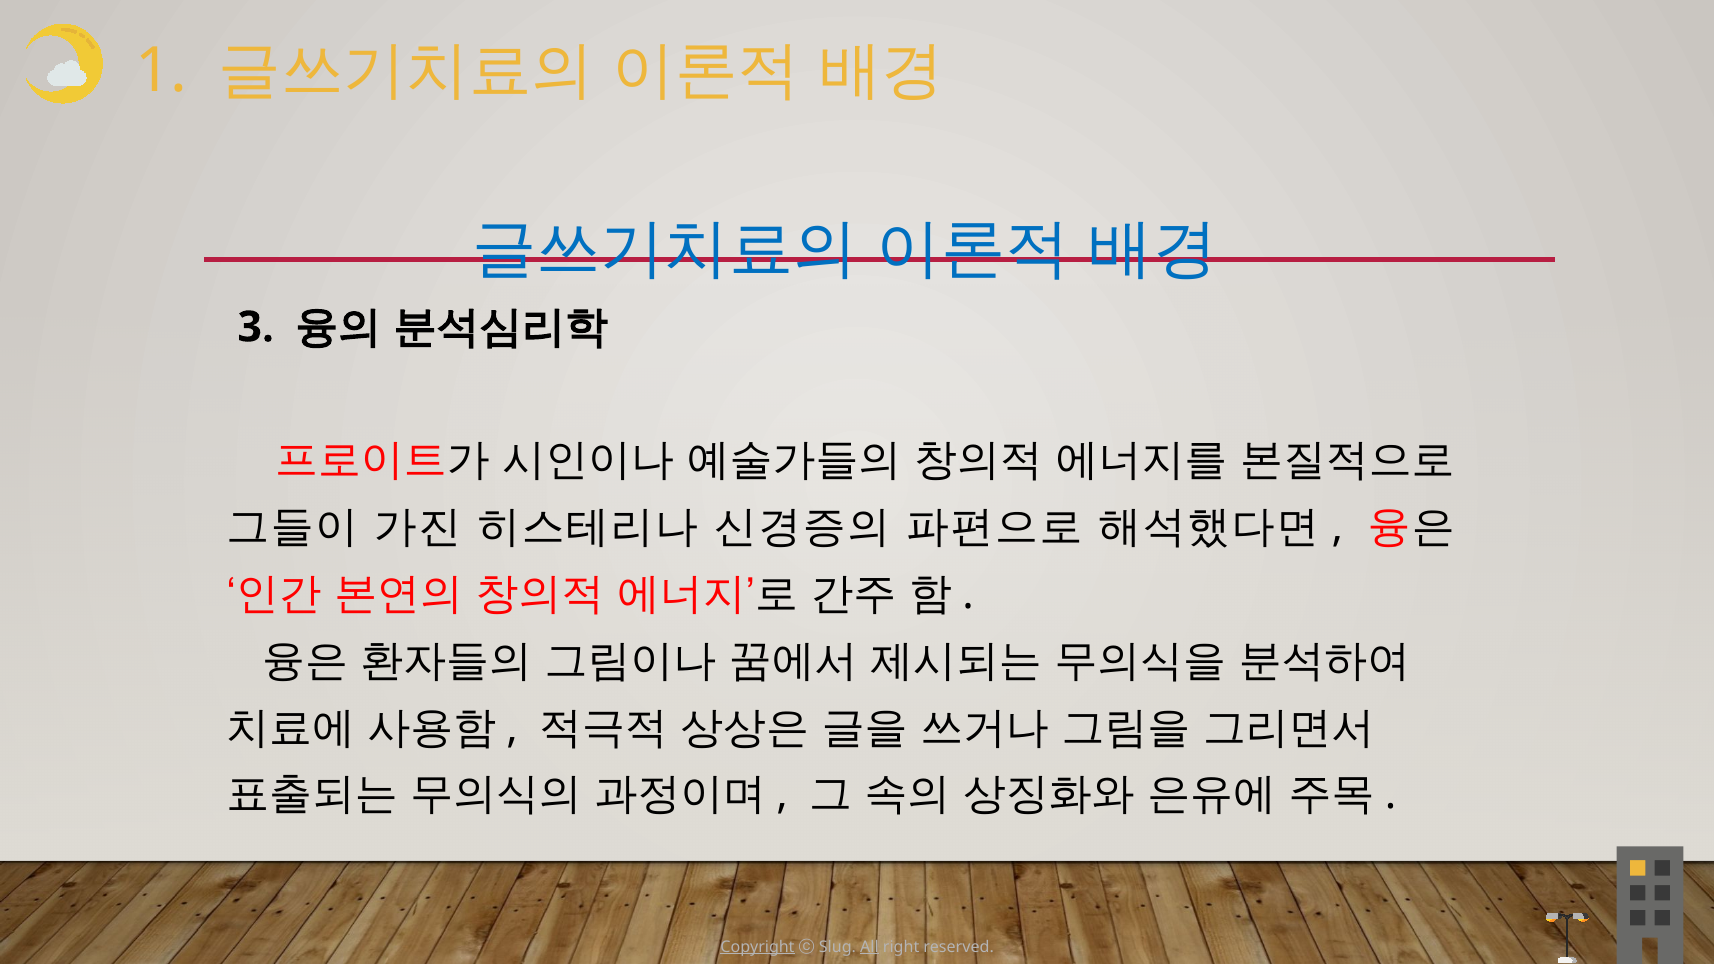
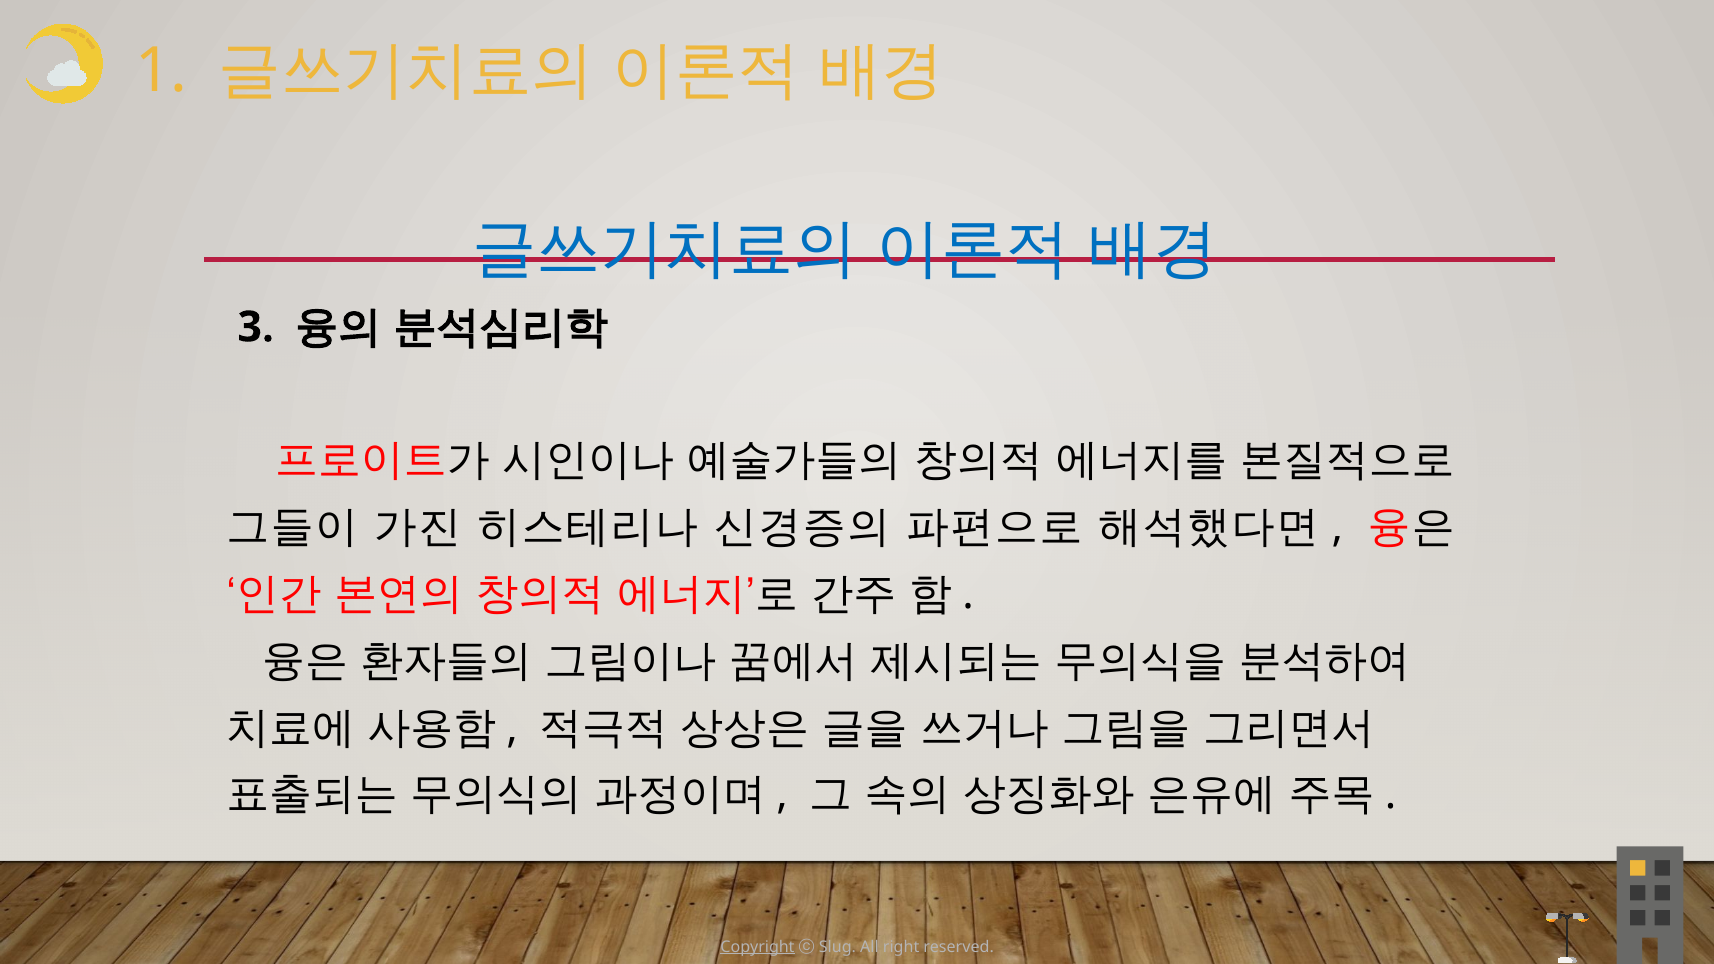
All underline: present -> none (869, 947)
